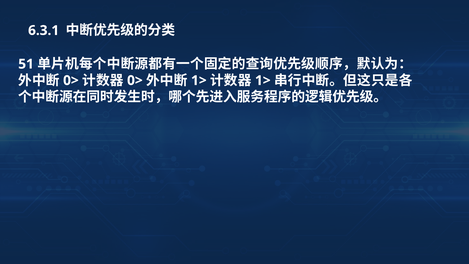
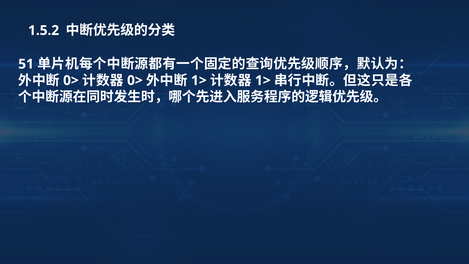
6.3.1: 6.3.1 -> 1.5.2 (44, 30)
